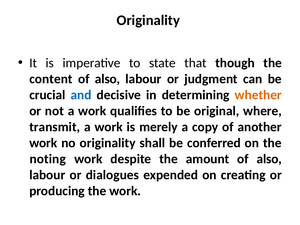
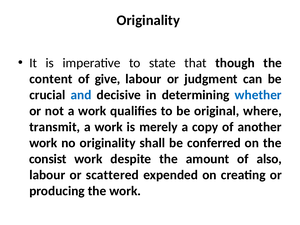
also: also -> give (108, 79)
whether colour: orange -> blue (258, 95)
noting: noting -> consist (48, 159)
dialogues: dialogues -> scattered (112, 175)
